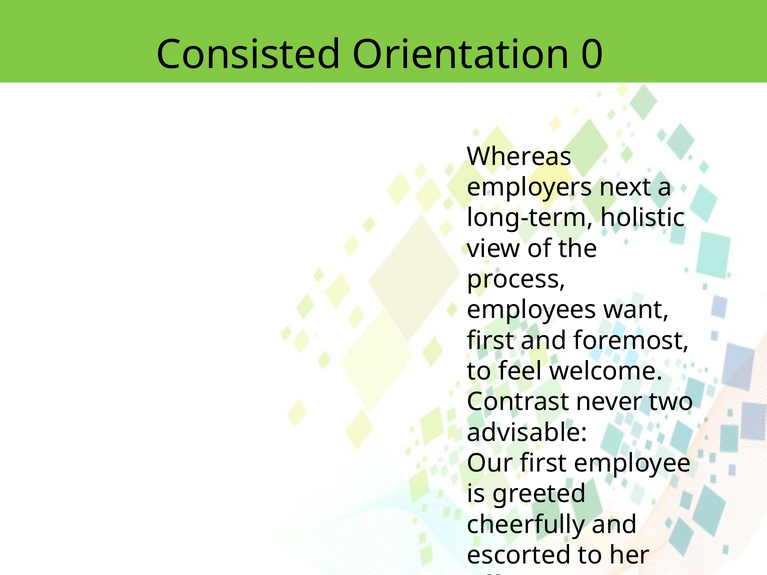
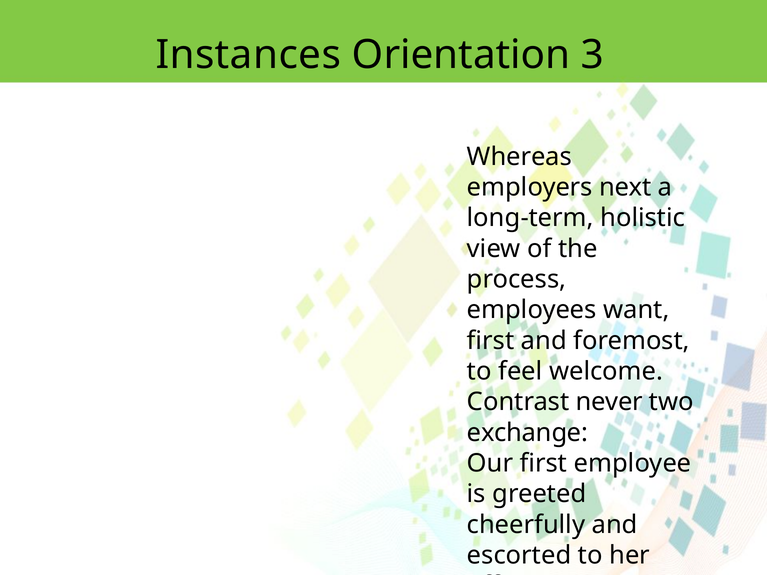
Consisted: Consisted -> Instances (248, 55)
0: 0 -> 3 (592, 55)
advisable: advisable -> exchange (527, 433)
